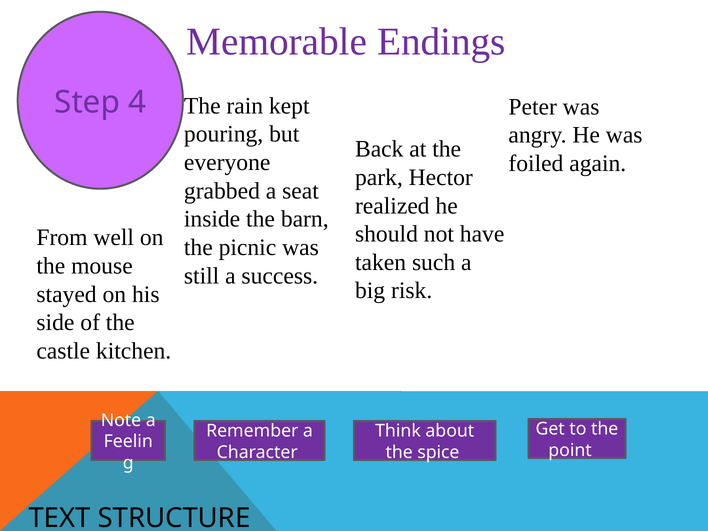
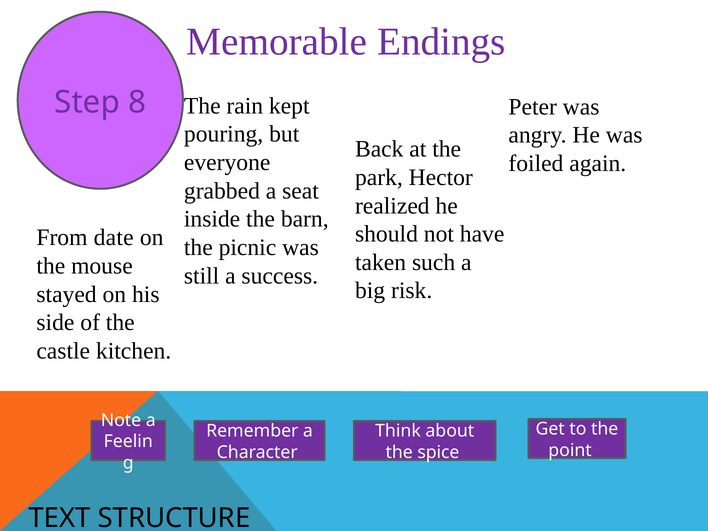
4: 4 -> 8 (137, 102)
well: well -> date (114, 238)
